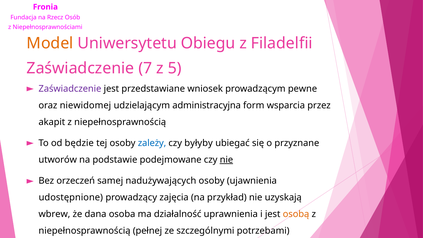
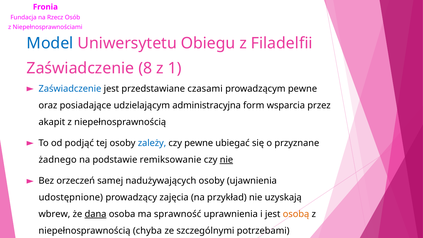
Model colour: orange -> blue (50, 43)
7: 7 -> 8 (145, 68)
5: 5 -> 1 (175, 68)
Zaświadczenie colour: purple -> blue (70, 89)
wniosek: wniosek -> czasami (205, 89)
niewidomej: niewidomej -> posiadające (85, 105)
będzie: będzie -> podjąć (79, 143)
czy byłyby: byłyby -> pewne (199, 143)
utworów: utworów -> żadnego (58, 160)
podejmowane: podejmowane -> remiksowanie (171, 160)
dana underline: none -> present (96, 214)
działalność: działalność -> sprawność (178, 214)
pełnej: pełnej -> chyba (147, 231)
